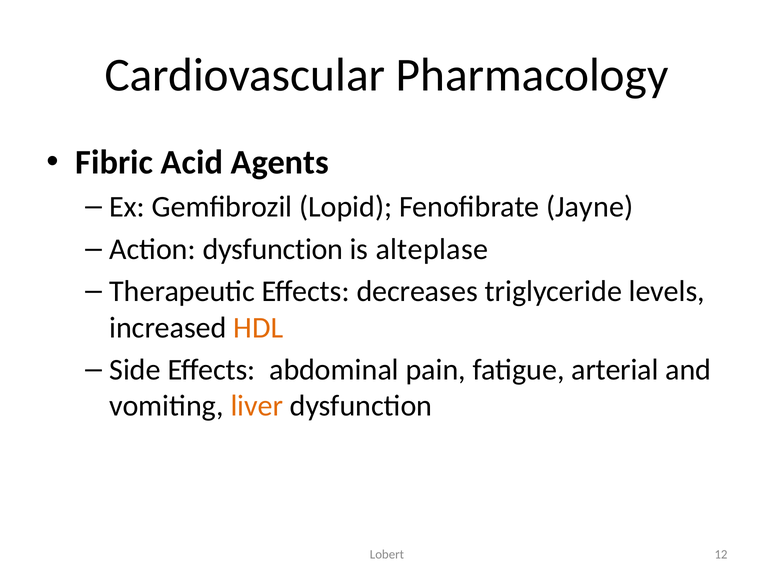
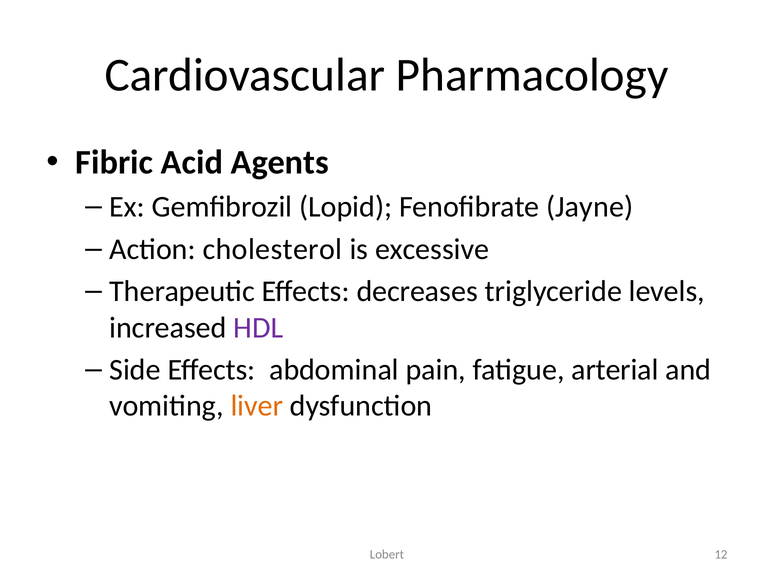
Action dysfunction: dysfunction -> cholesterol (273, 249)
alteplase: alteplase -> excessive (432, 249)
HDL colour: orange -> purple (258, 327)
